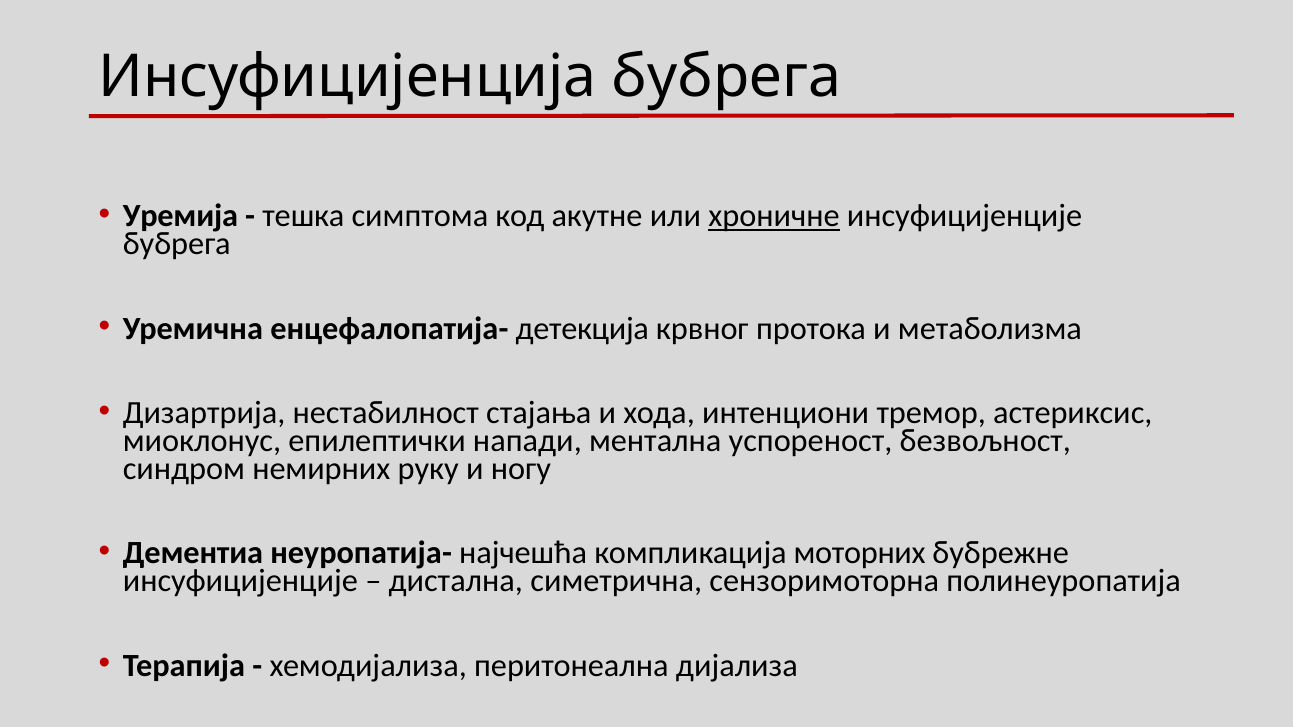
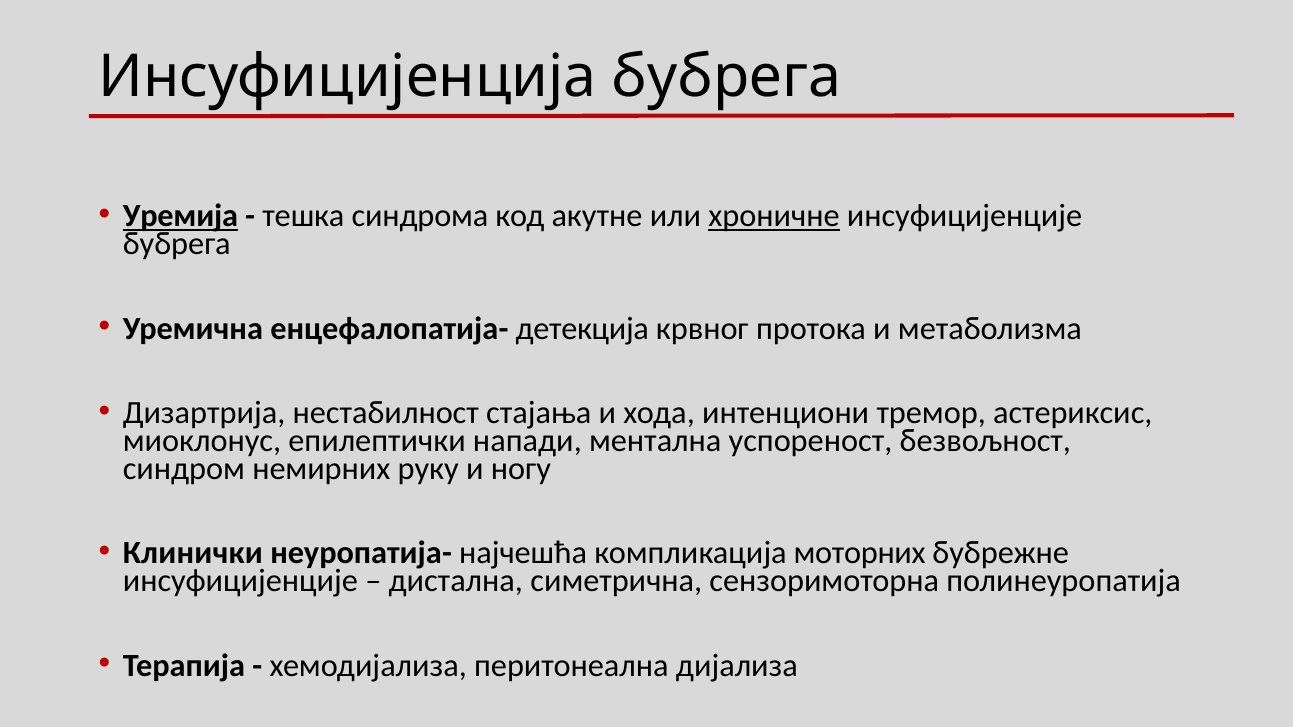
Уремија underline: none -> present (180, 216)
симптома: симптома -> синдрома (420, 216)
Дементиа: Дементиа -> Клинички (193, 553)
